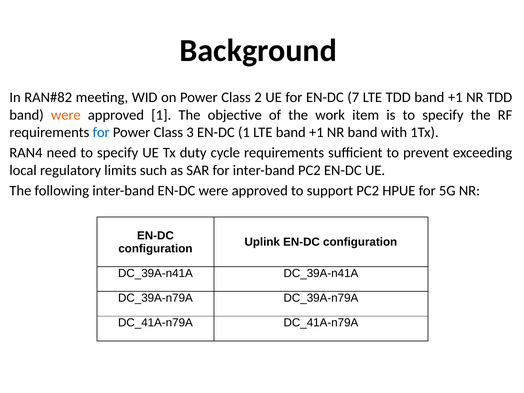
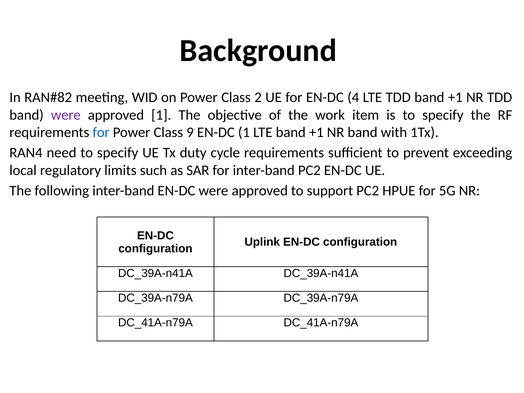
7: 7 -> 4 (353, 97)
were colour: orange -> purple (66, 115)
3: 3 -> 9 (190, 132)
